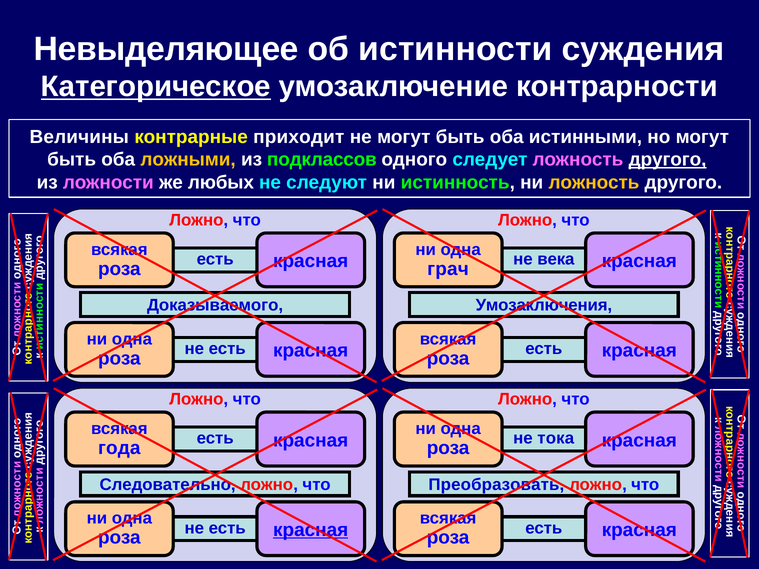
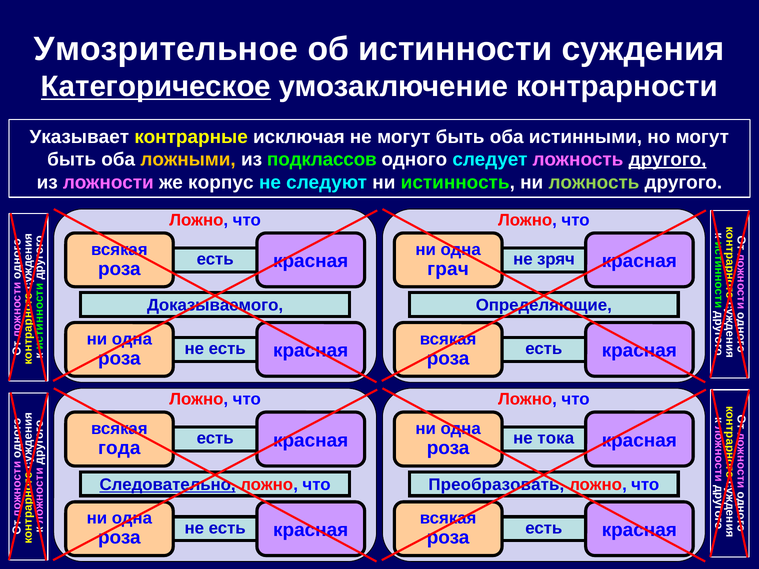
Невыделяющее: Невыделяющее -> Умозрительное (166, 49)
Величины: Величины -> Указывает (79, 137)
приходит: приходит -> исключая (299, 137)
любых: любых -> корпус (221, 182)
ложность colour: yellow -> light green (594, 182)
века: века -> зряч (556, 259)
Умозаключения: Умозаключения -> Определяющие (544, 306)
Следовательно underline: none -> present (168, 485)
красная underline: present -> none (311, 530)
